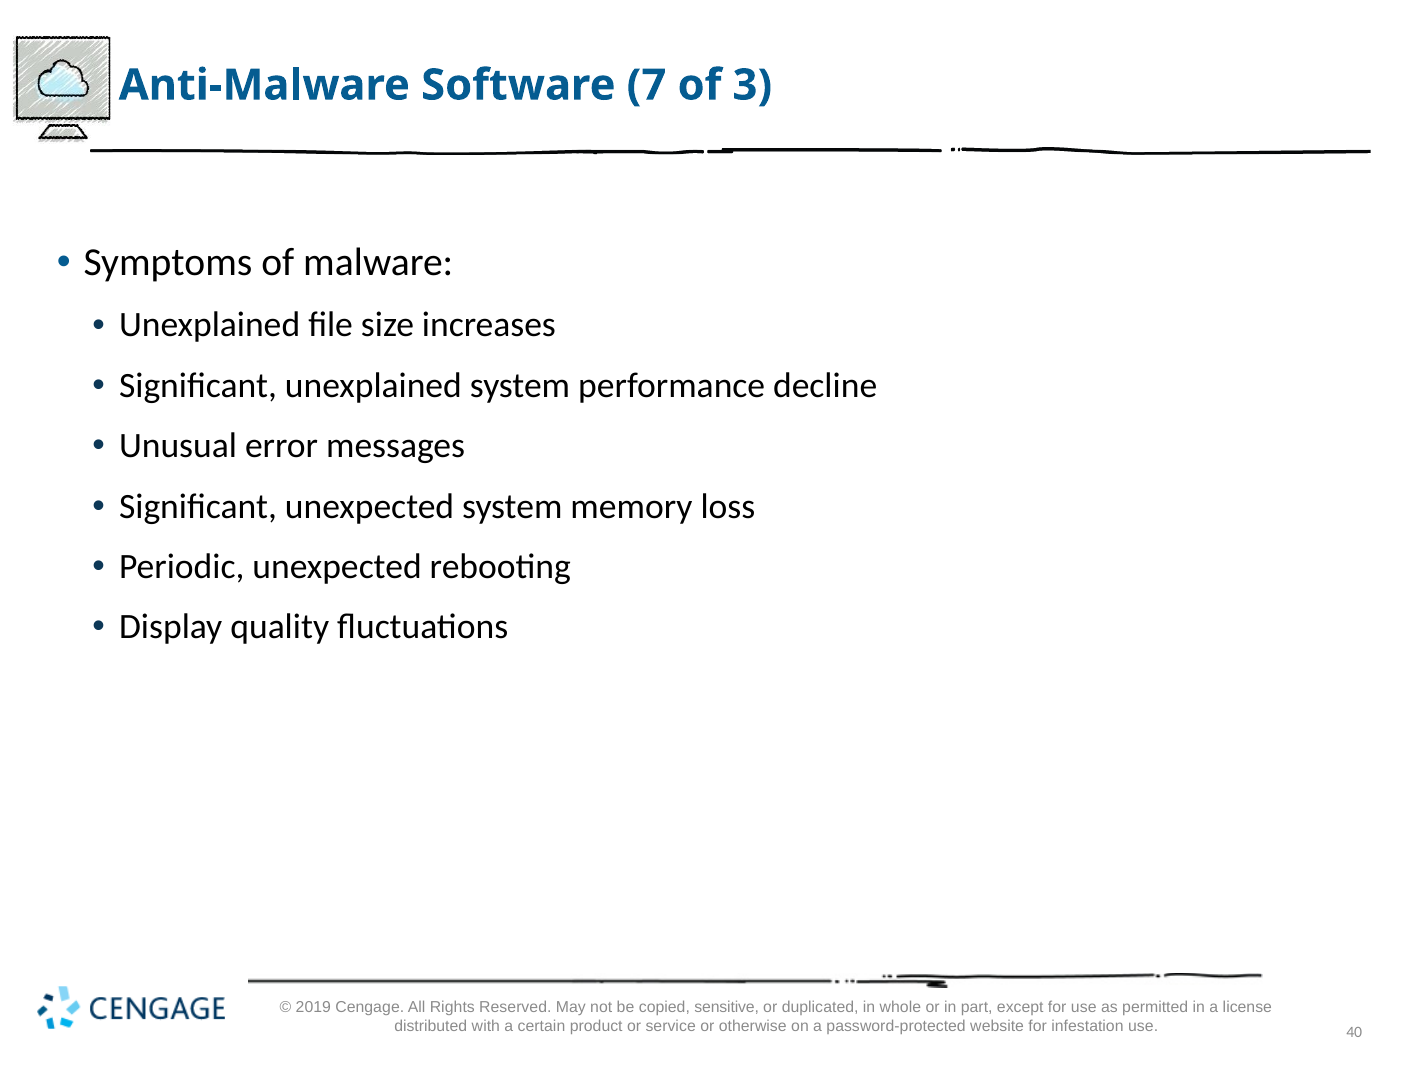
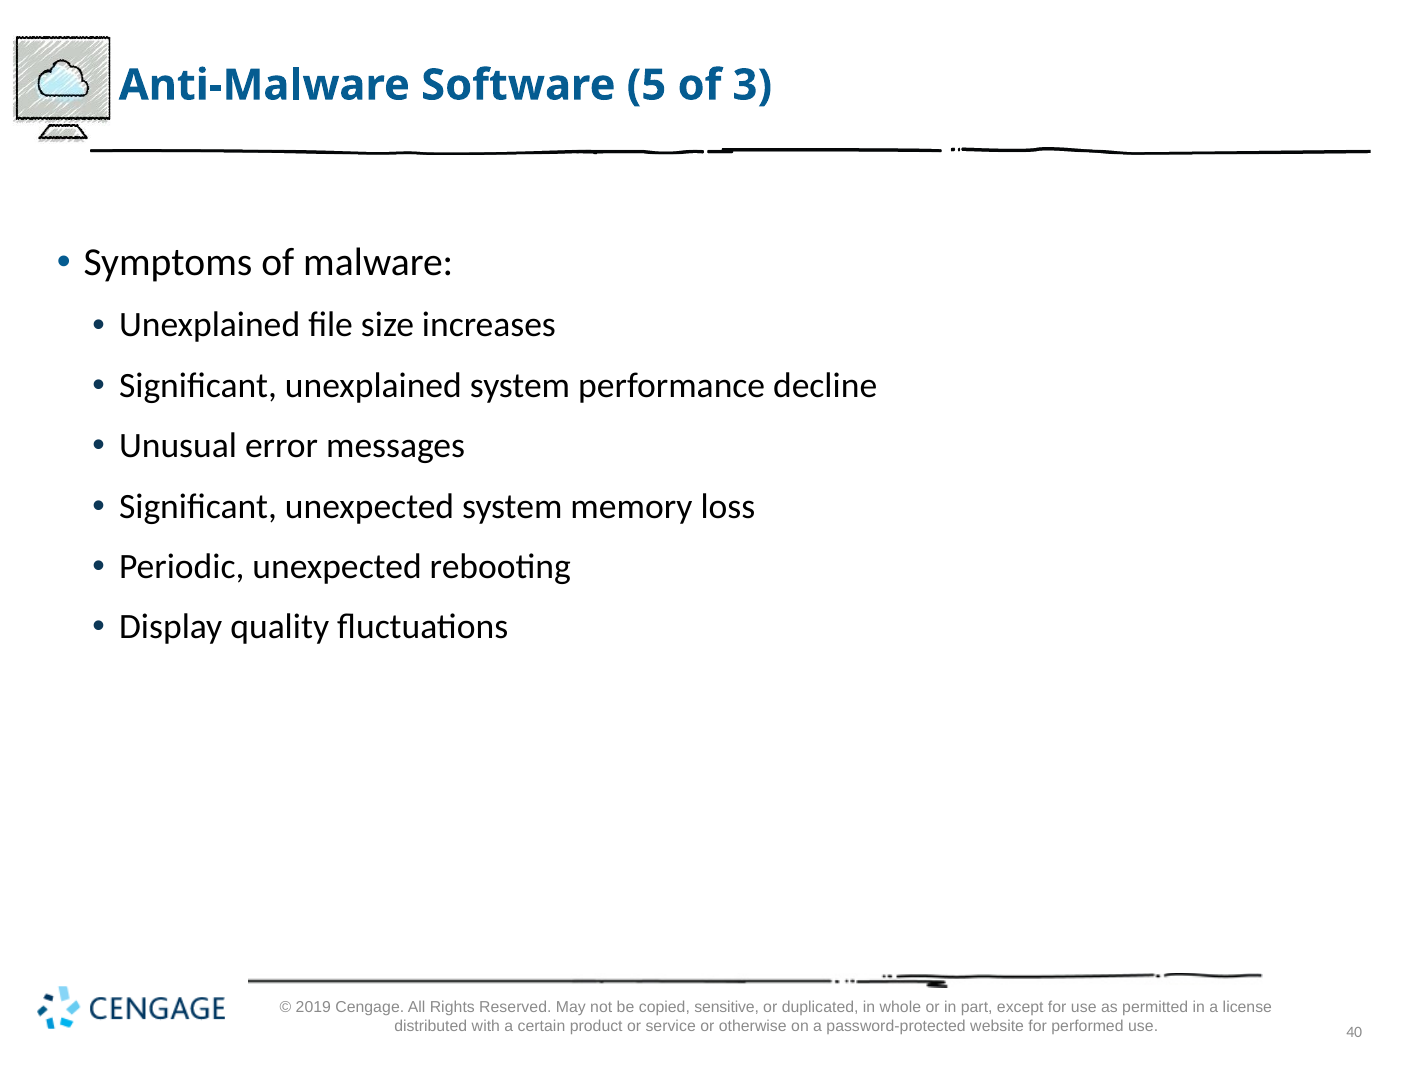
7: 7 -> 5 (646, 85)
infestation: infestation -> performed (1087, 1026)
